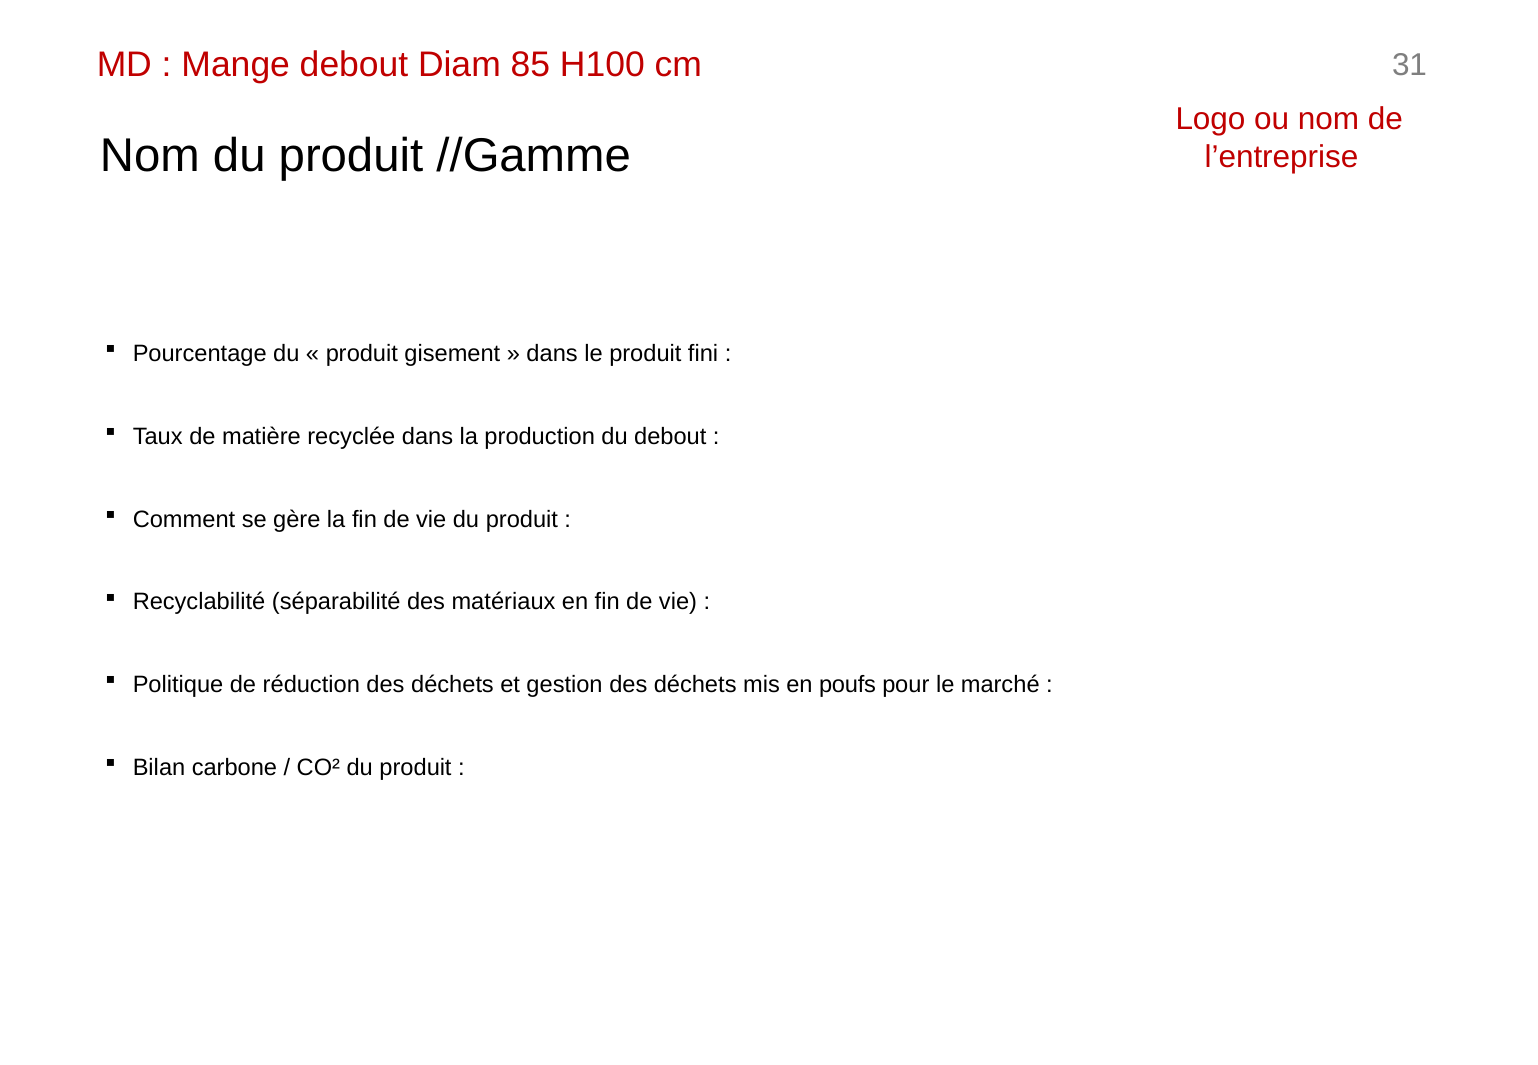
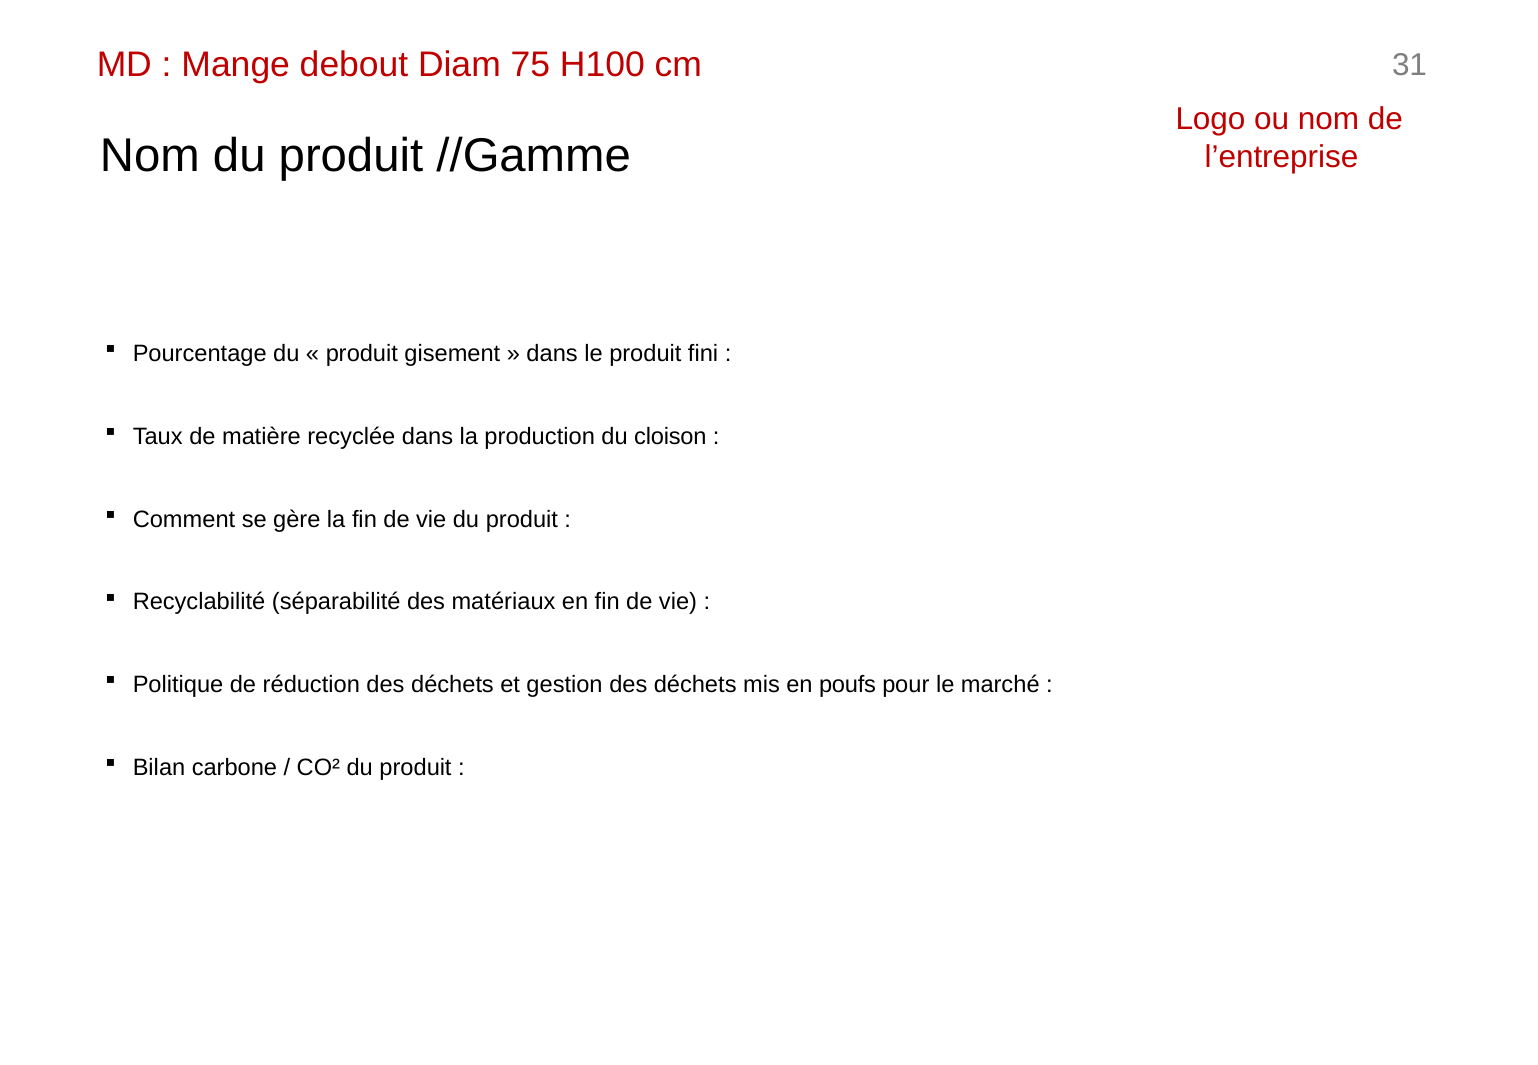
85: 85 -> 75 (530, 65)
du debout: debout -> cloison (670, 436)
